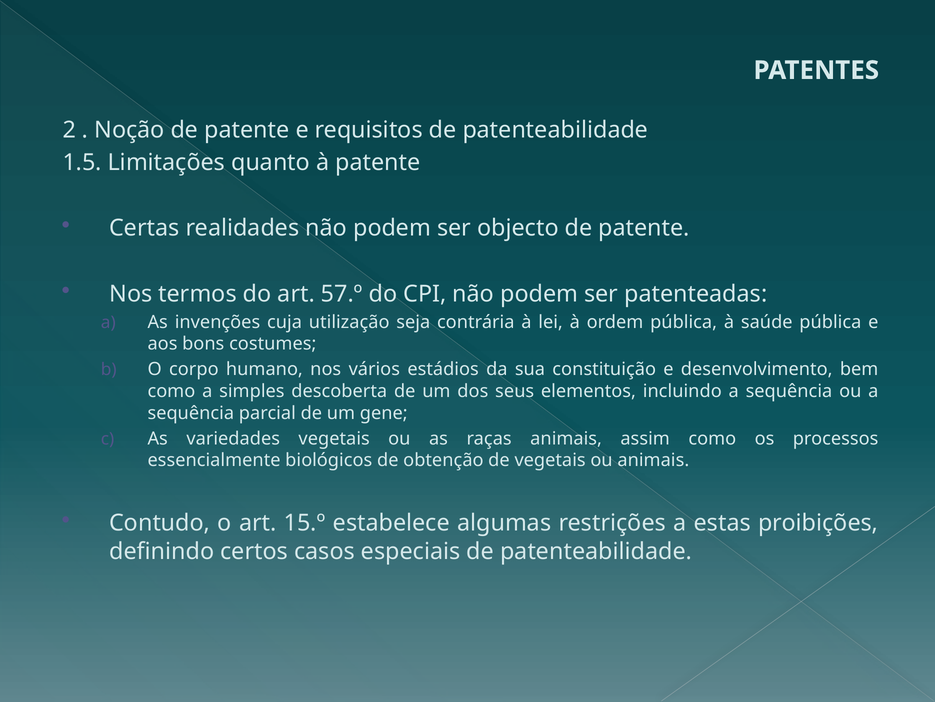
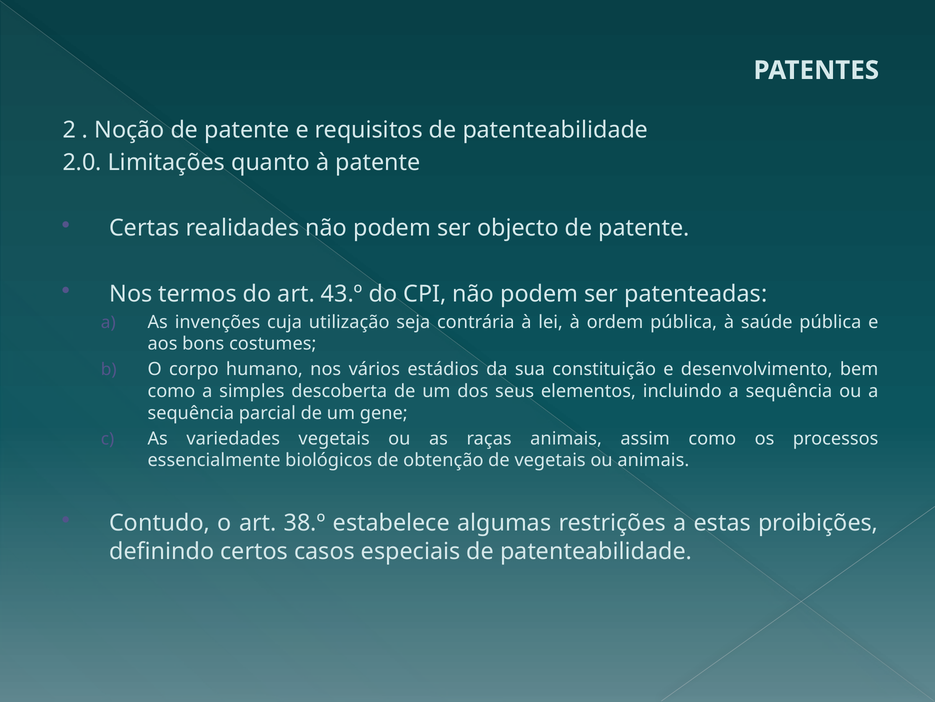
1.5: 1.5 -> 2.0 (82, 163)
57.º: 57.º -> 43.º (342, 293)
15.º: 15.º -> 38.º (305, 523)
